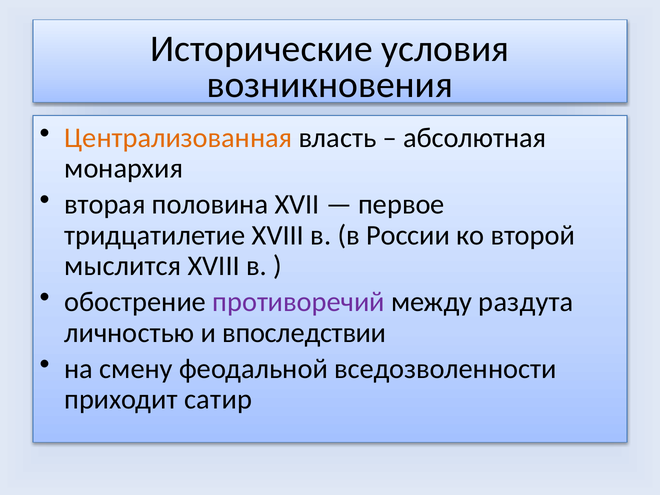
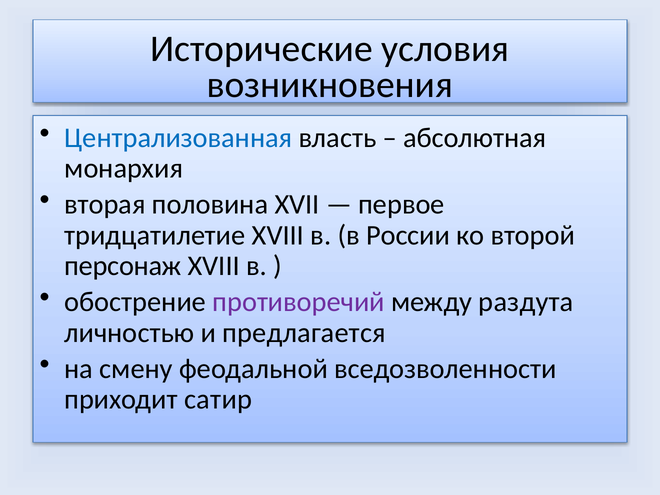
Централизованная colour: orange -> blue (178, 138)
мыслится: мыслится -> персонаж (123, 266)
впоследствии: впоследствии -> предлагается (304, 333)
